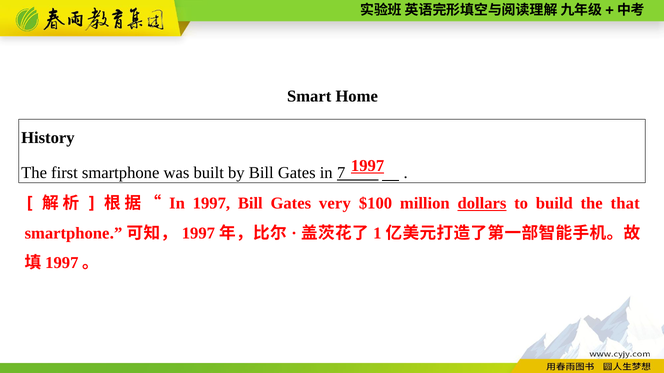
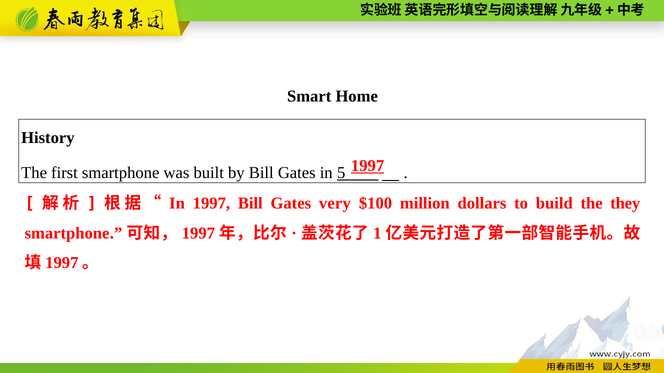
7: 7 -> 5 (341, 173)
dollars underline: present -> none (482, 204)
that: that -> they (625, 204)
